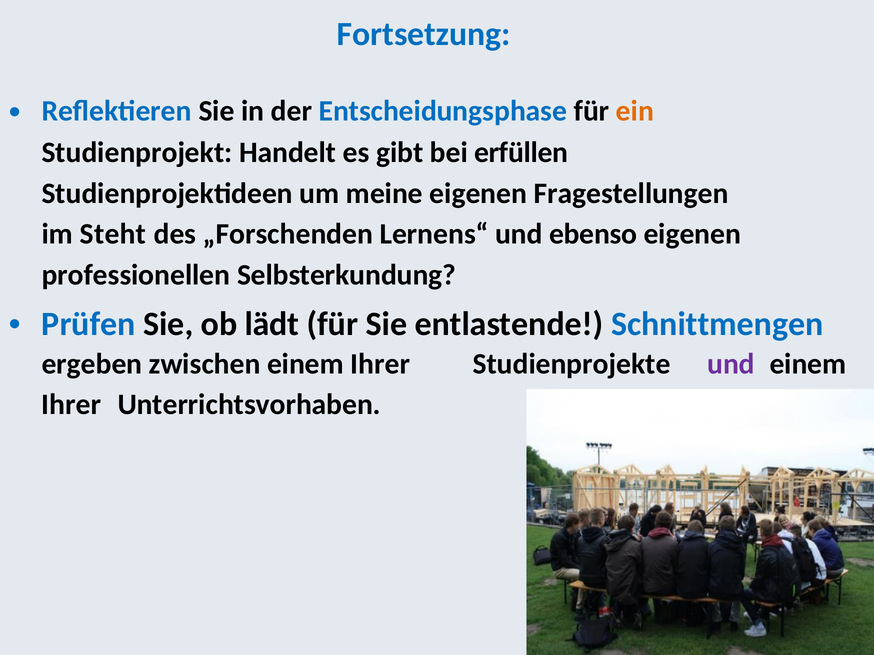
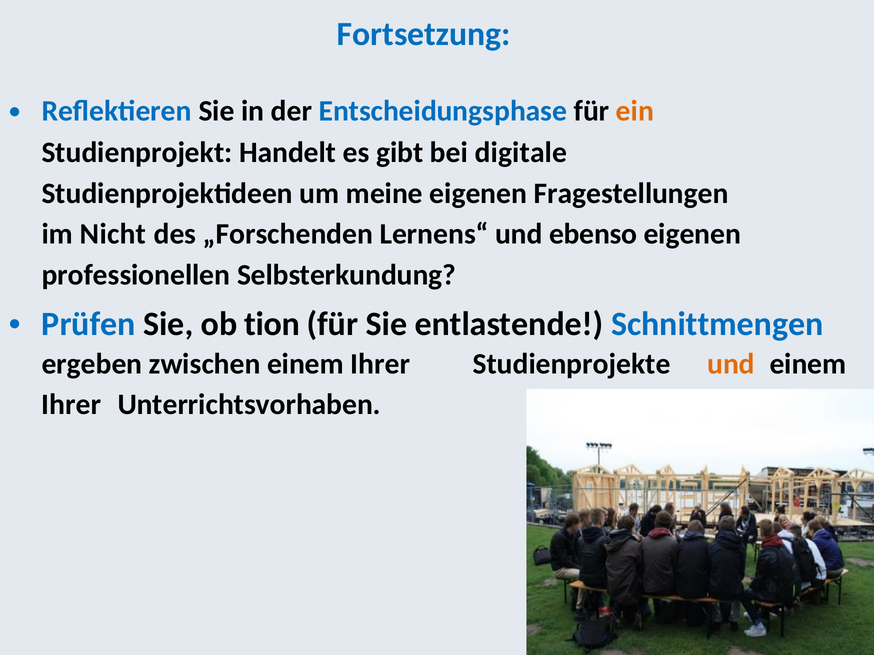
erfüllen: erfüllen -> digitale (521, 153)
Steht: Steht -> Nicht (113, 234)
lädt: lädt -> tion (272, 324)
und colour: purple -> orange (731, 364)
